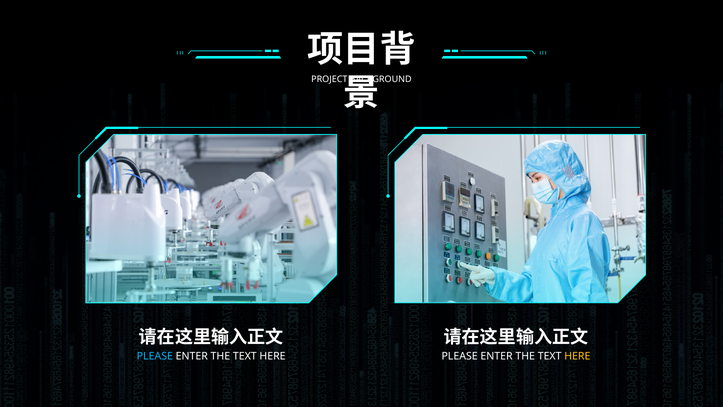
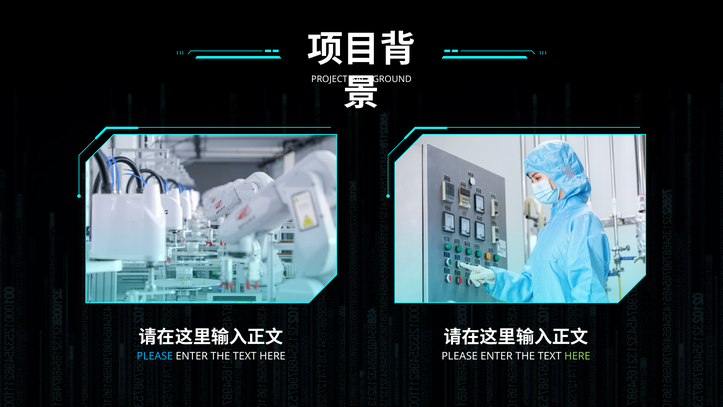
HERE colour: yellow -> light green (577, 356)
